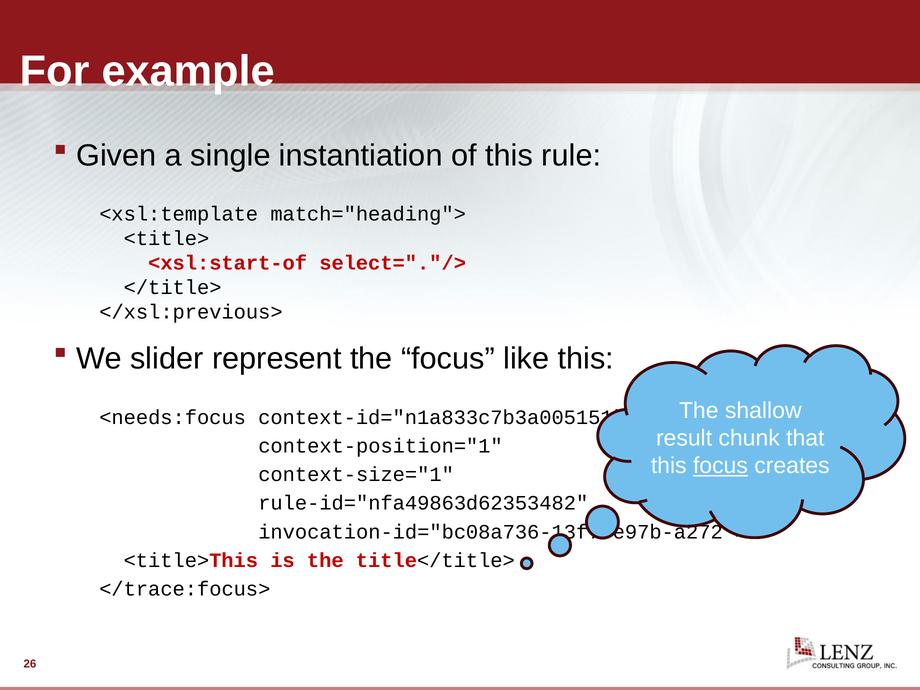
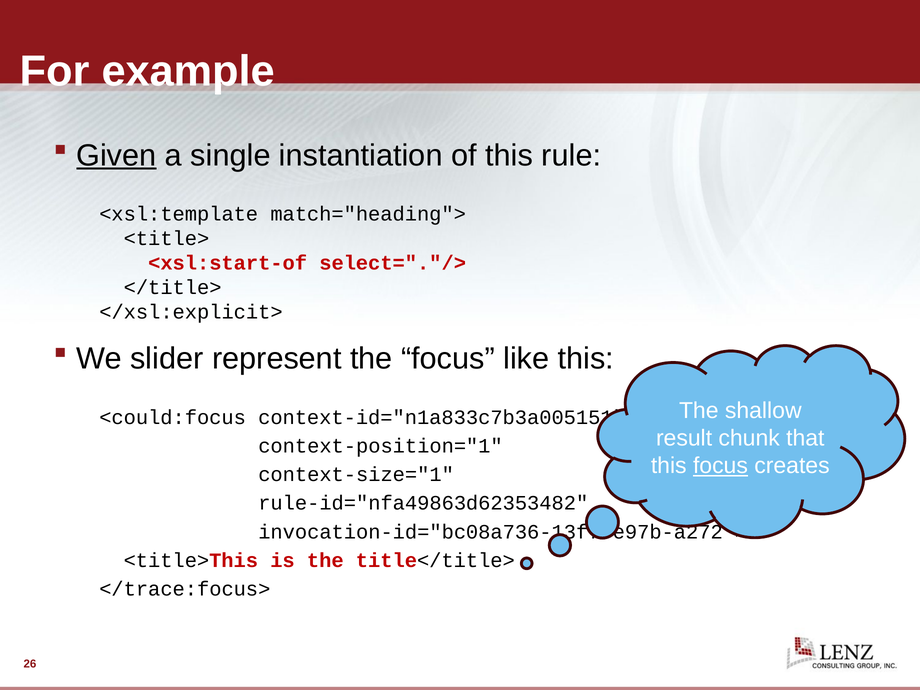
Given underline: none -> present (116, 155)
</xsl:previous>: </xsl:previous> -> </xsl:explicit> (191, 312)
<needs:focus: <needs:focus -> <could:focus (173, 417)
